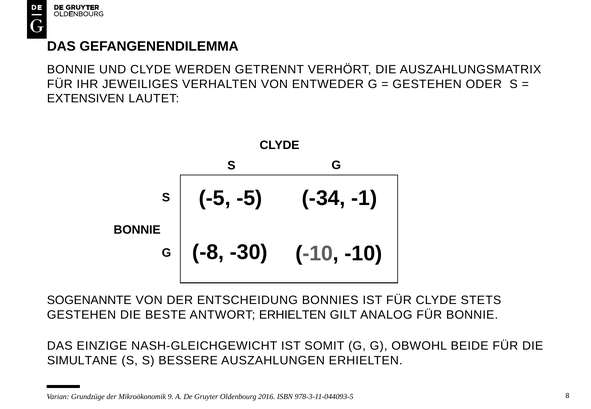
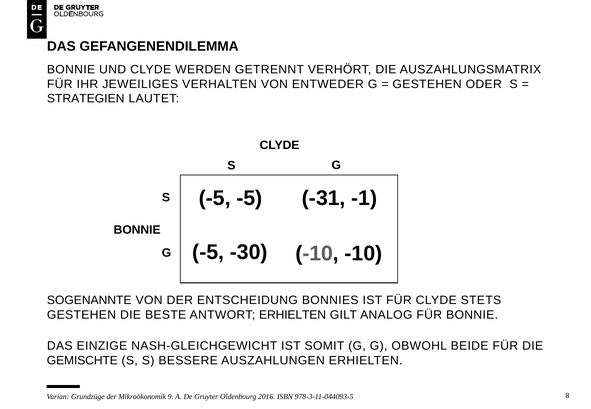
EXTENSIVEN: EXTENSIVEN -> STRATEGIEN (86, 99)
-34: -34 -> -31 (324, 198)
-8: -8 -> -5 (208, 252)
SIMULTANE: SIMULTANE -> GEMISCHTE (82, 361)
